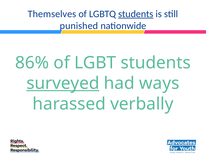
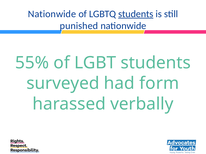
Themselves: Themselves -> Nationwide (52, 14)
86%: 86% -> 55% (32, 63)
surveyed underline: present -> none (63, 84)
ways: ways -> form (159, 84)
